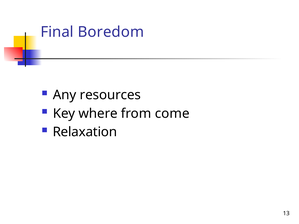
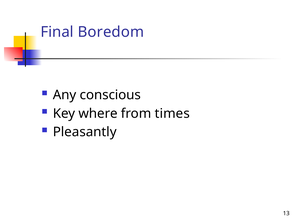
resources: resources -> conscious (110, 95)
come: come -> times (172, 114)
Relaxation: Relaxation -> Pleasantly (85, 132)
